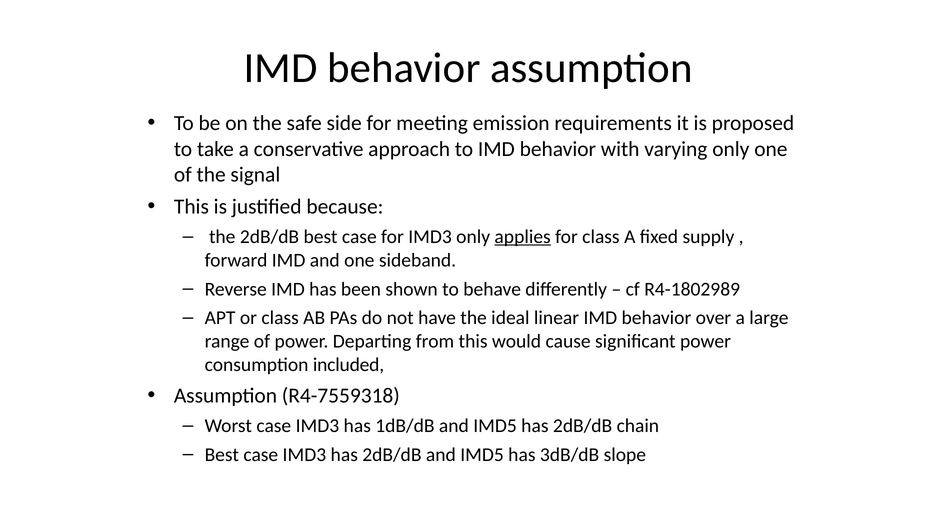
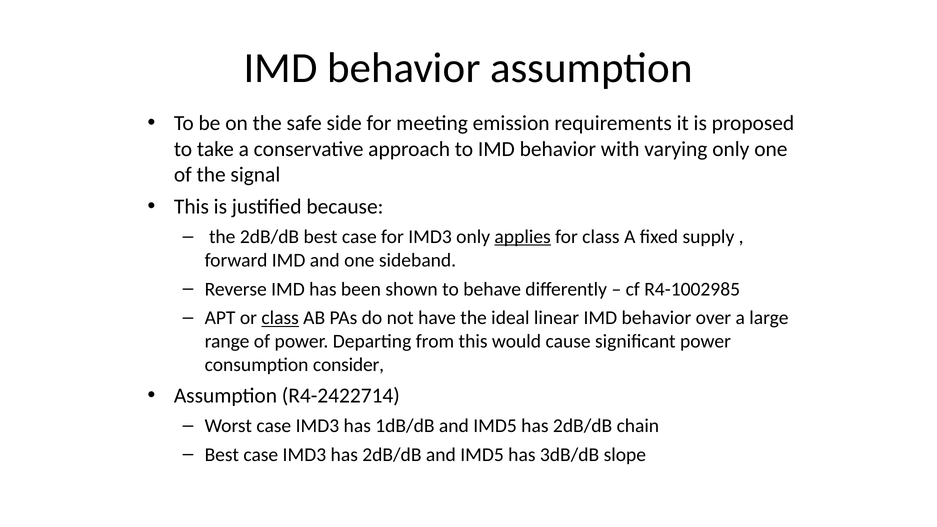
R4-1802989: R4-1802989 -> R4-1002985 (692, 289)
class underline: none -> present (280, 318)
included: included -> consider (349, 365)
R4-7559318: R4-7559318 -> R4-2422714 (341, 396)
